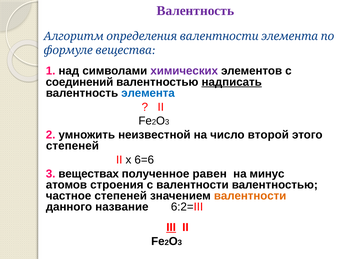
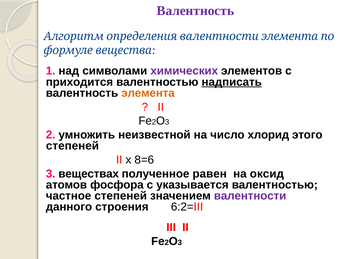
соединений: соединений -> приходится (79, 82)
элемента colour: blue -> orange (148, 93)
второй: второй -> хлорид (268, 135)
6=6: 6=6 -> 8=6 (144, 160)
минус: минус -> оксид (267, 174)
строения: строения -> фосфора (117, 185)
с валентности: валентности -> указывается (192, 185)
валентности colour: orange -> purple (250, 196)
название: название -> строения (122, 207)
III underline: present -> none (171, 227)
